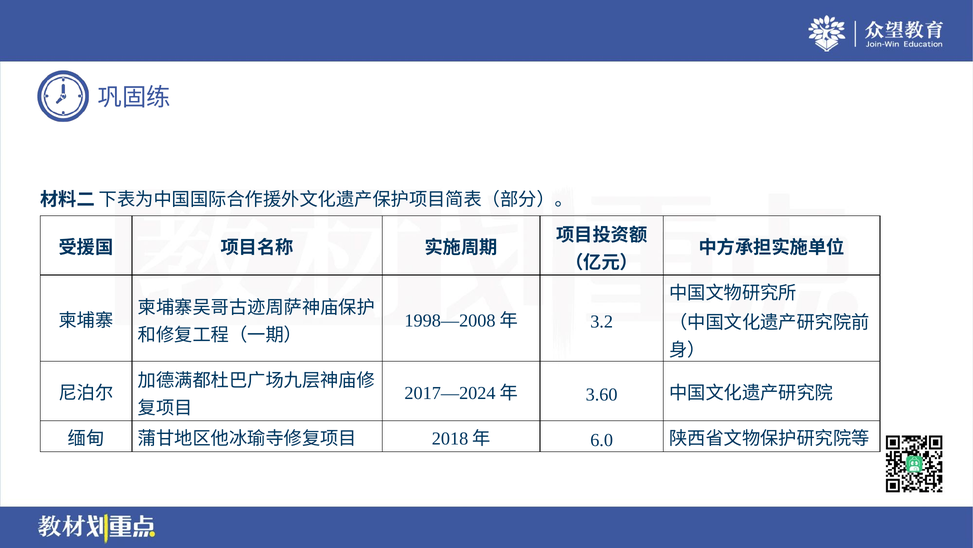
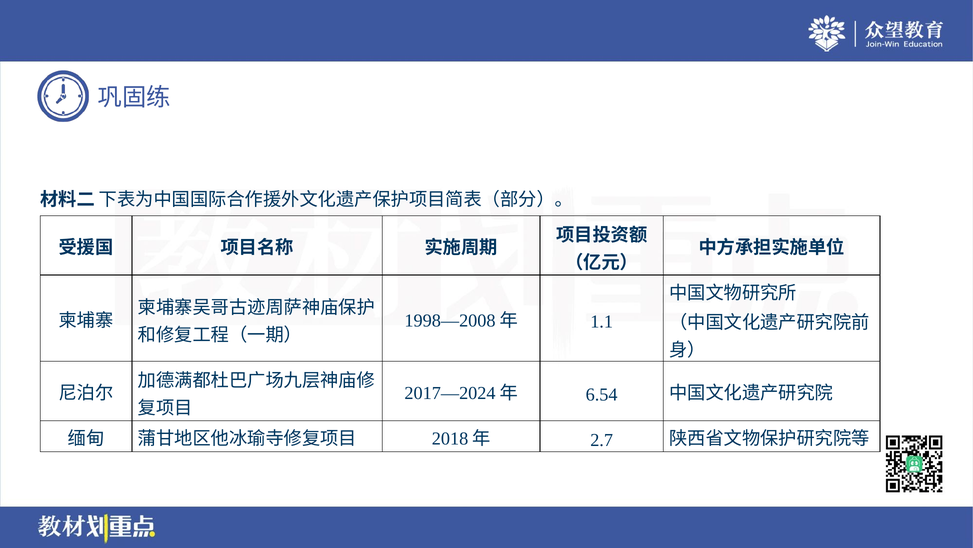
3.2: 3.2 -> 1.1 (602, 322)
3.60: 3.60 -> 6.54 (602, 394)
6.0: 6.0 -> 2.7 (602, 439)
